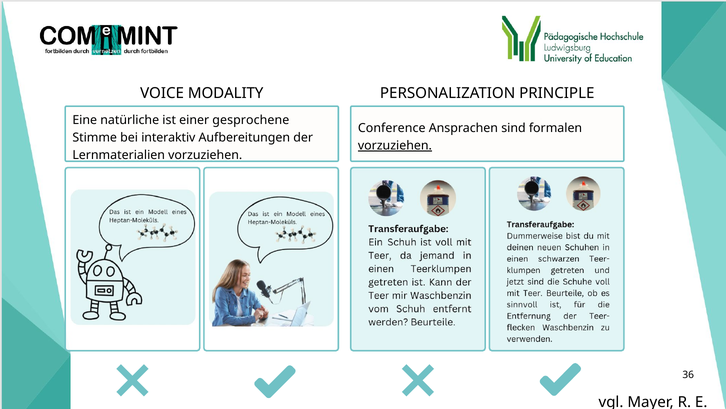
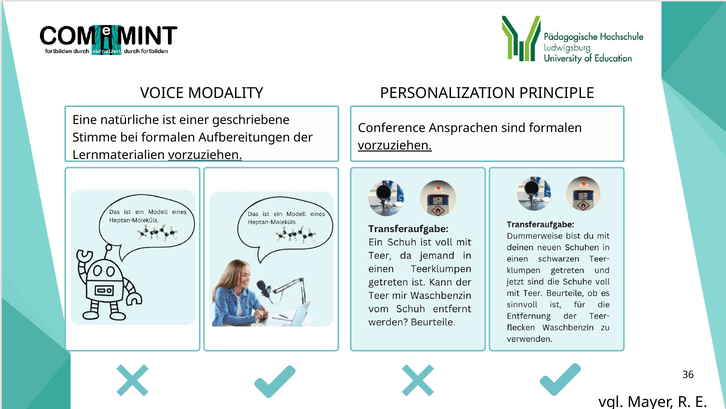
gesprochene: gesprochene -> geschriebene (251, 120)
bei interaktiv: interaktiv -> formalen (168, 137)
vorzuziehen underline: none -> present (205, 155)
